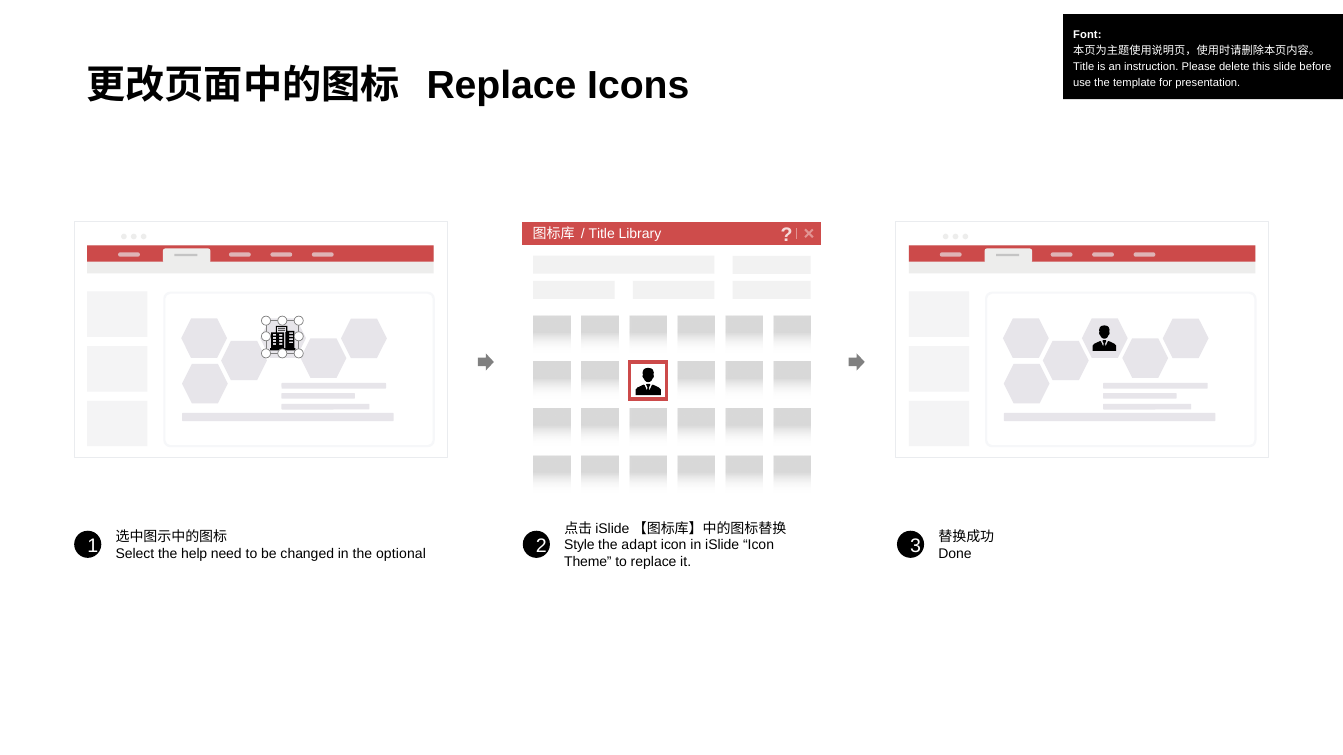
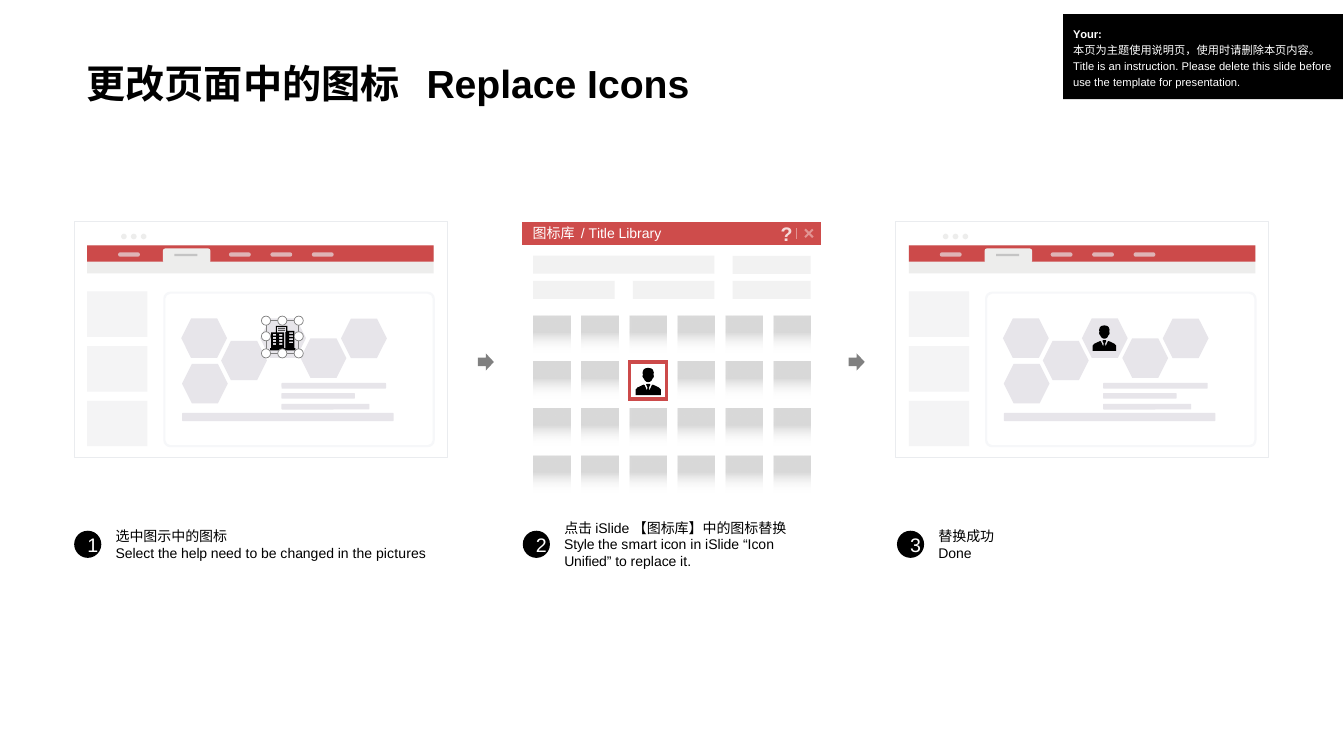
Font: Font -> Your (1087, 35)
adapt: adapt -> smart (639, 546)
optional: optional -> pictures (401, 554)
Theme: Theme -> Unified (588, 562)
